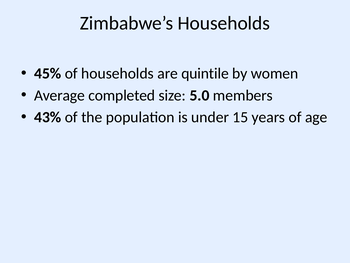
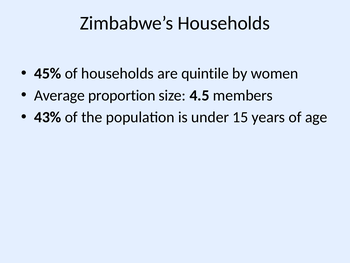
completed: completed -> proportion (122, 95)
5.0: 5.0 -> 4.5 (199, 95)
